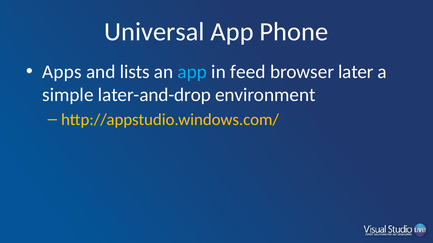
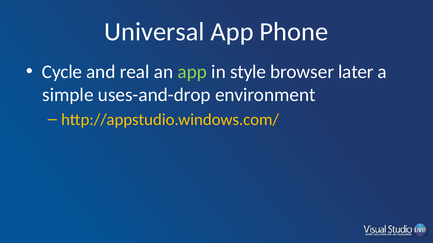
Apps: Apps -> Cycle (62, 72)
lists: lists -> real (135, 72)
app colour: light blue -> light green (192, 72)
feed: feed -> style (248, 72)
later-and-drop: later-and-drop -> uses-and-drop (154, 95)
